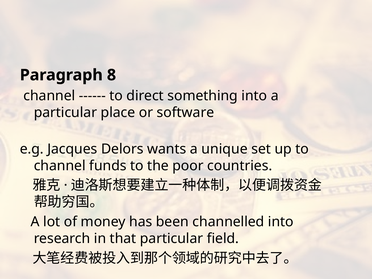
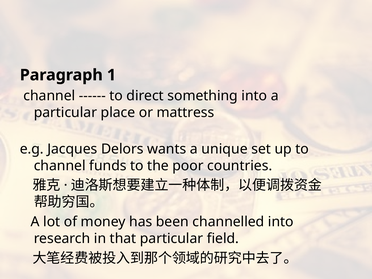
8: 8 -> 1 (111, 75)
software: software -> mattress (185, 113)
